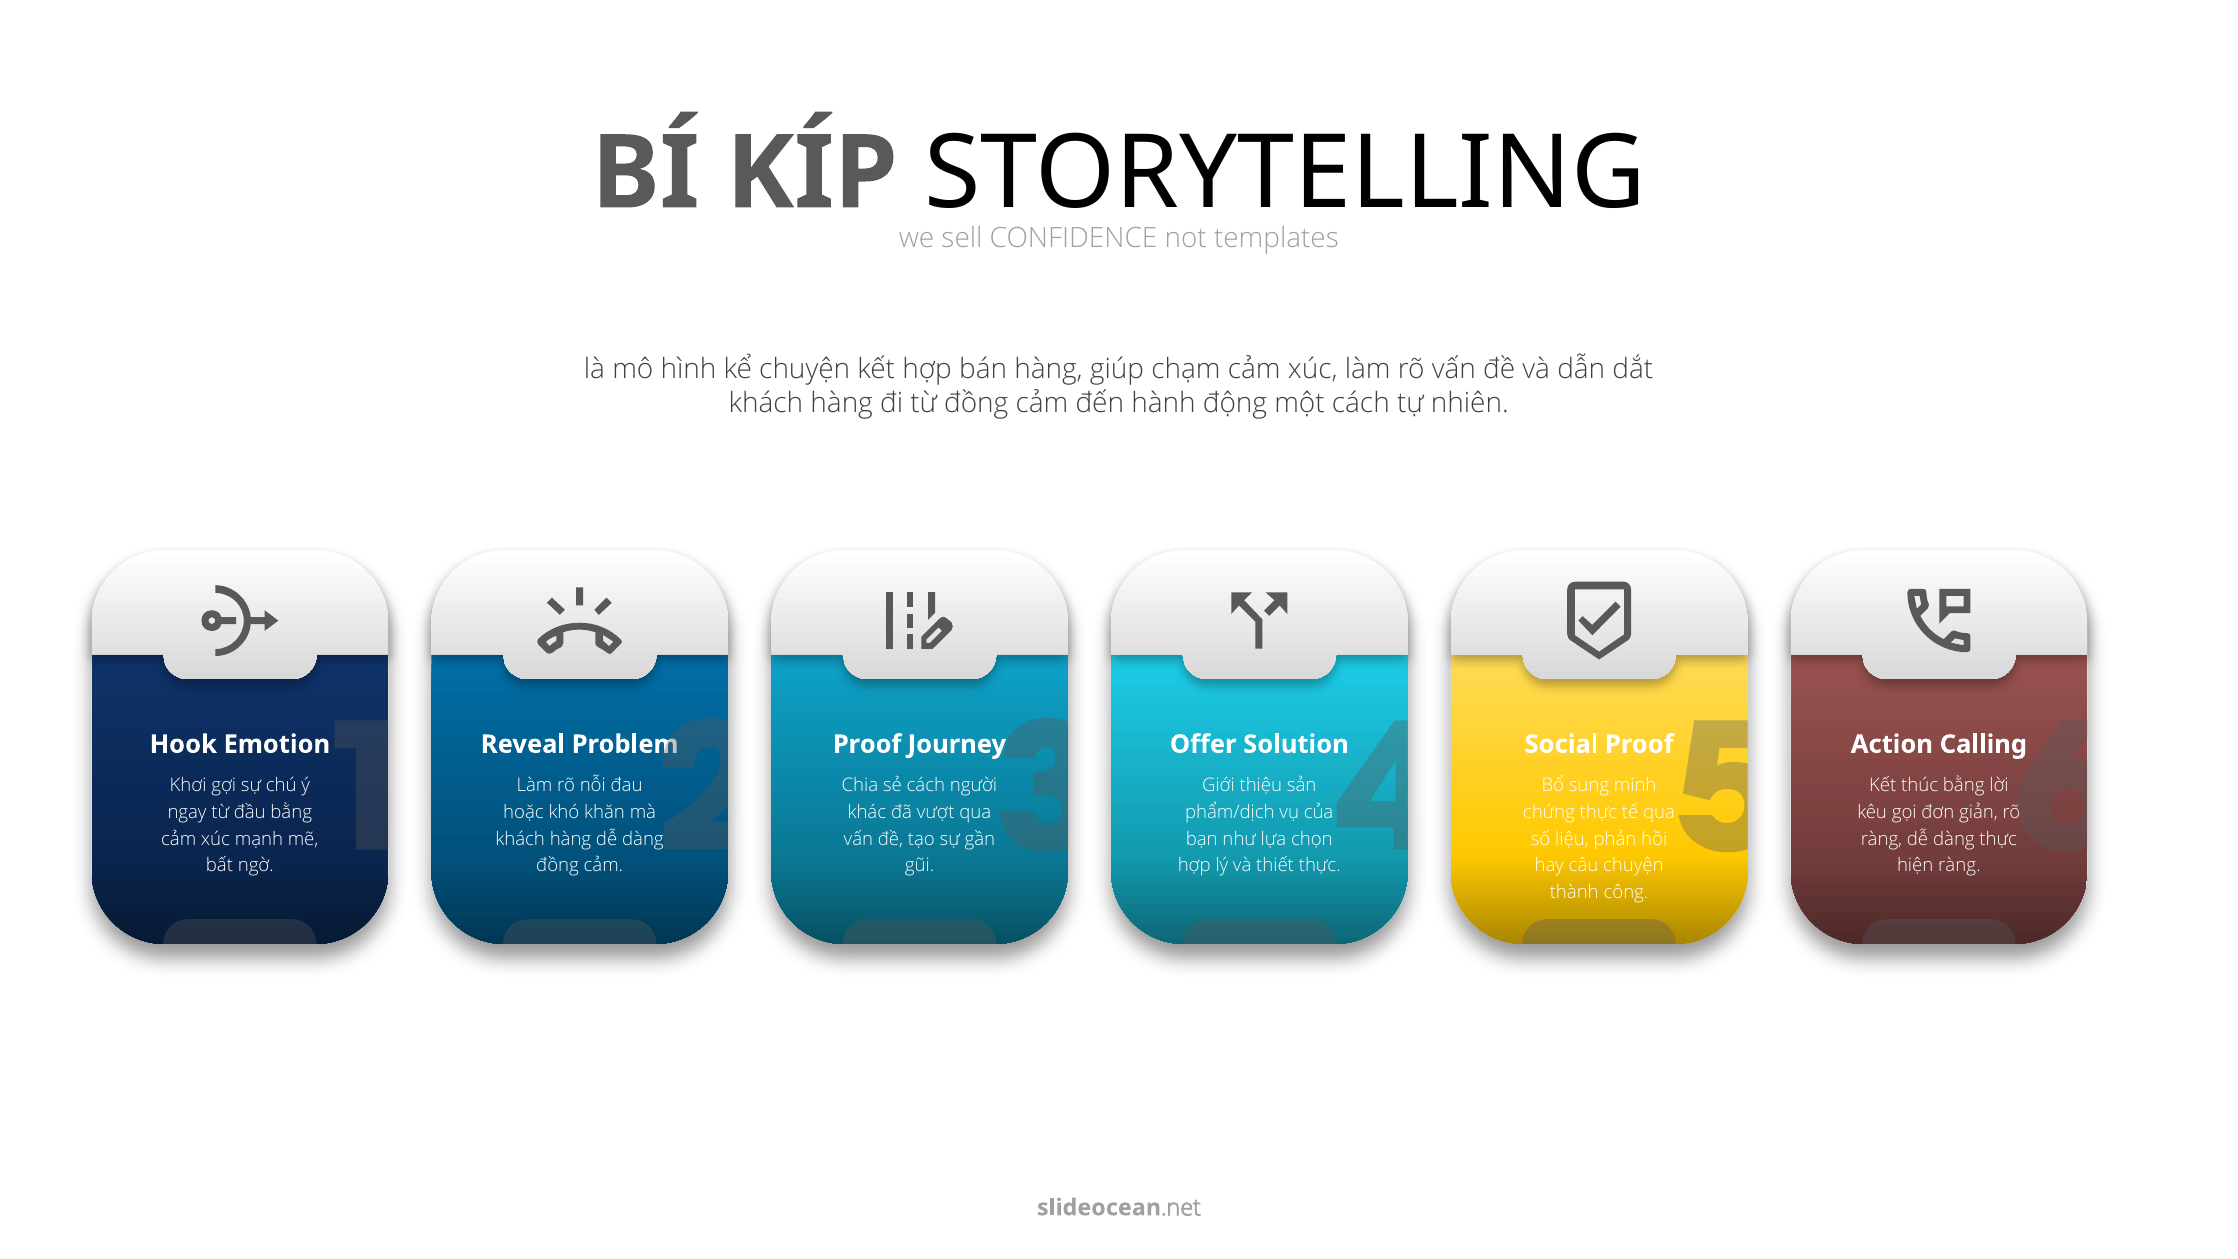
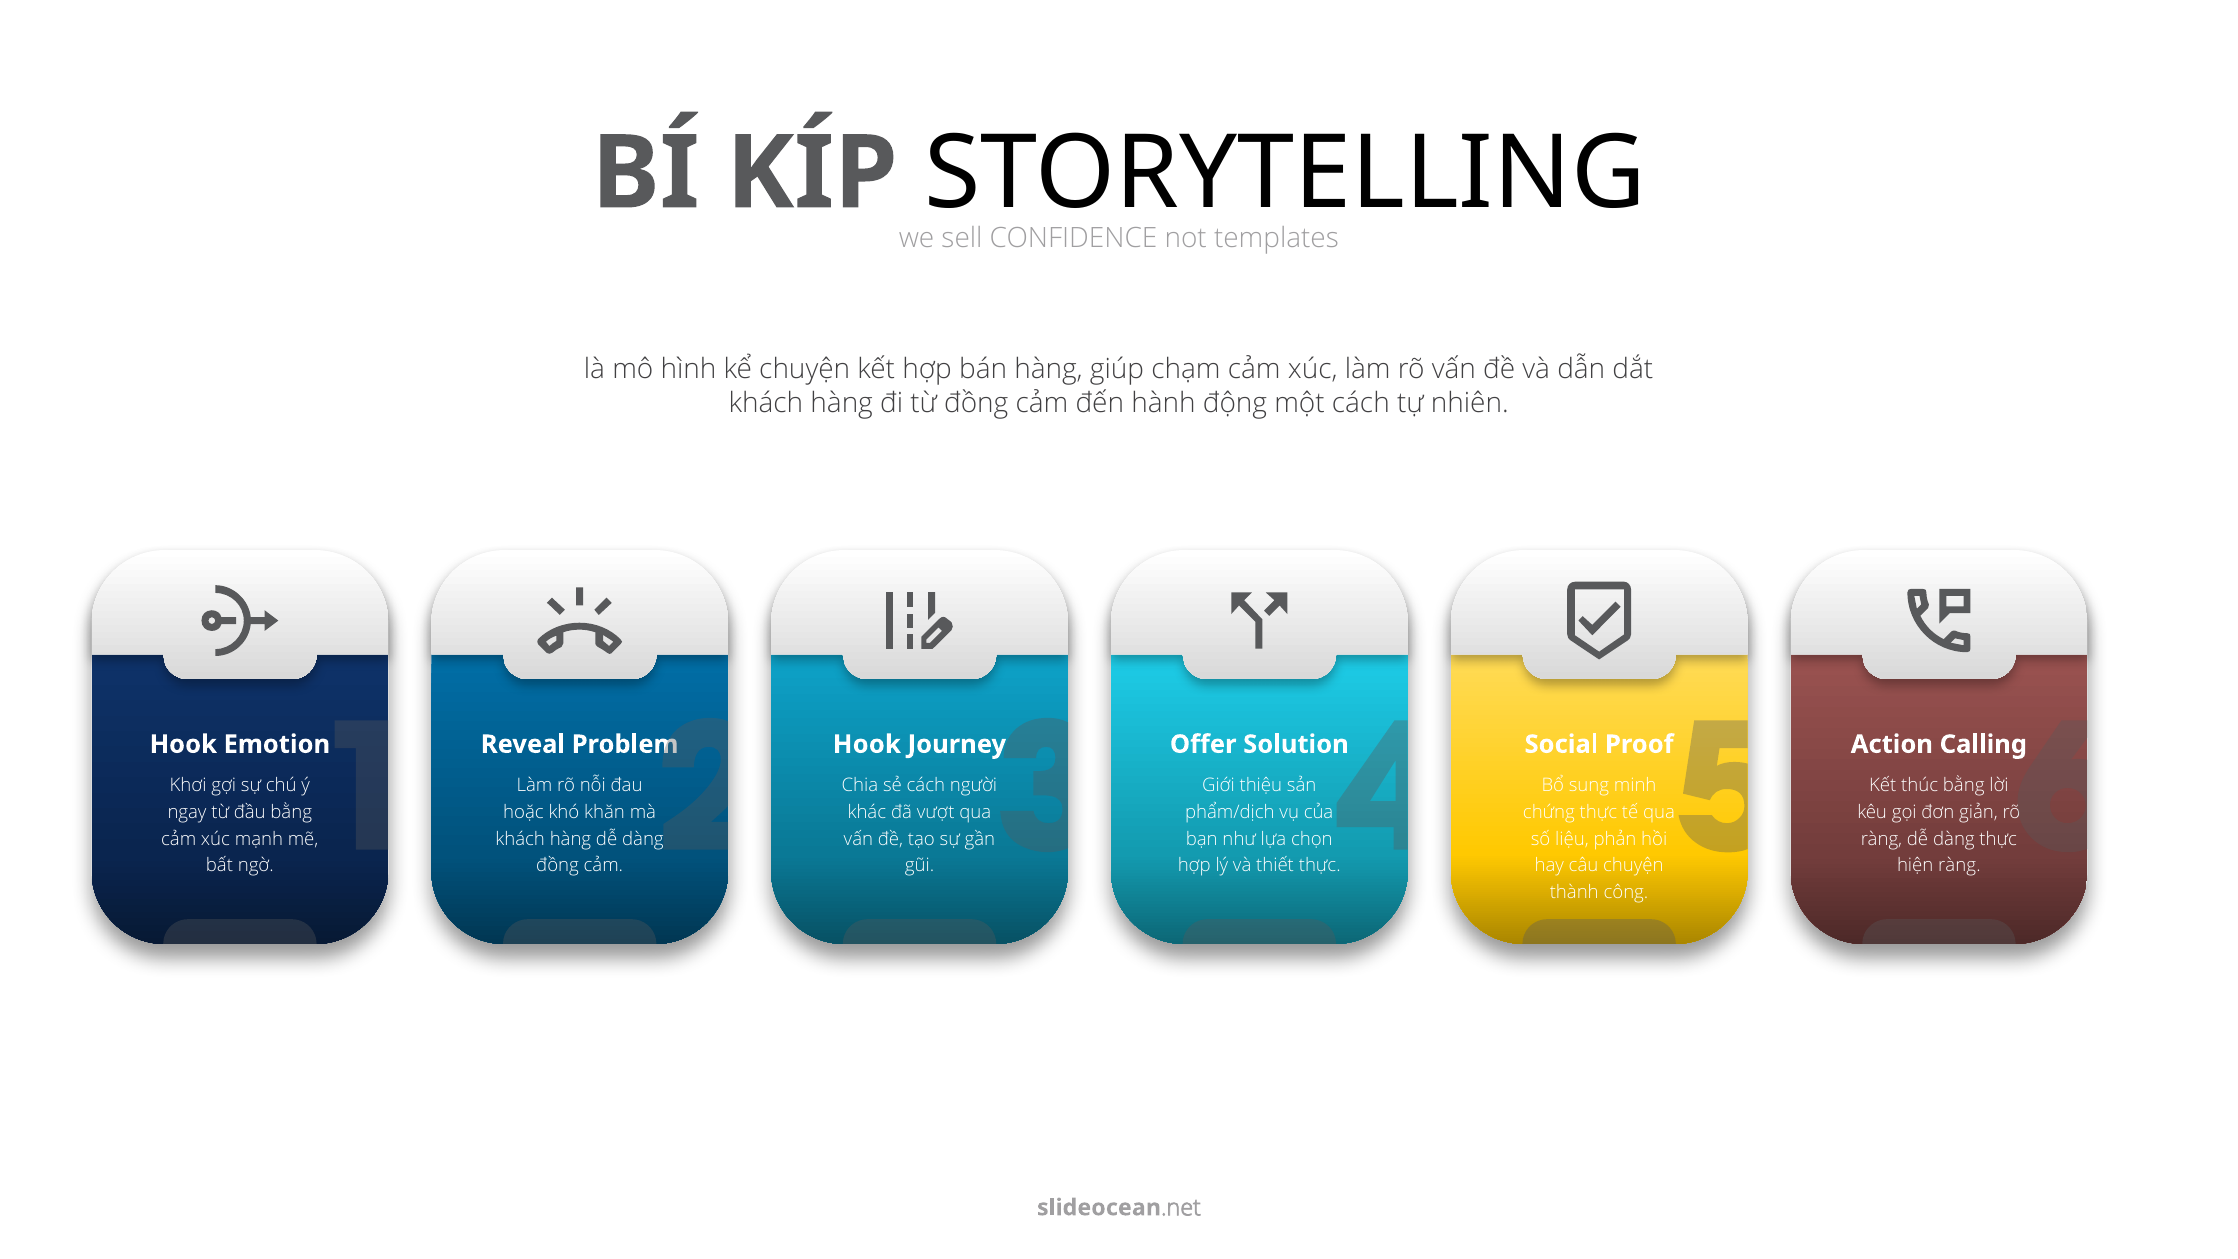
Proof: Proof -> Hook (867, 744)
